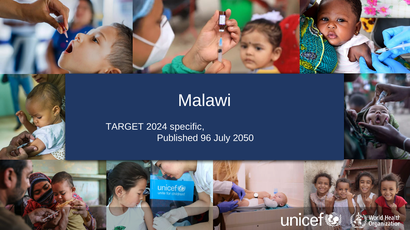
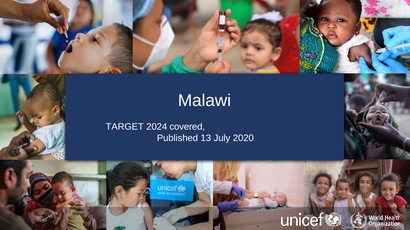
specific: specific -> covered (187, 127)
96: 96 -> 13 (206, 138)
2050: 2050 -> 2020 (243, 138)
